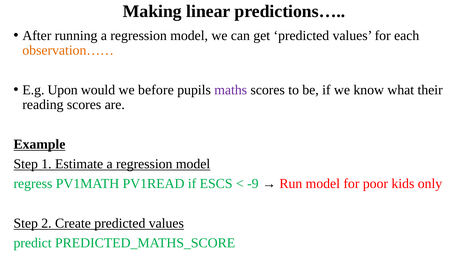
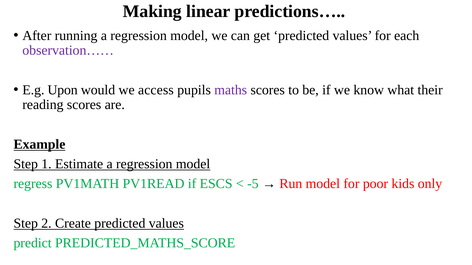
observation…… colour: orange -> purple (68, 50)
before: before -> access (156, 90)
-9: -9 -> -5 (253, 184)
